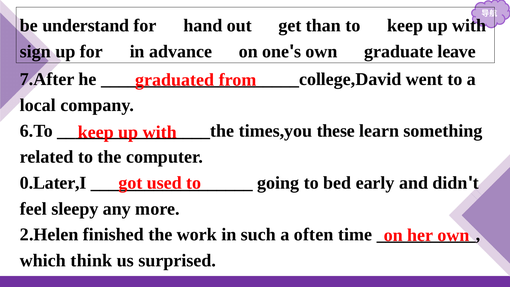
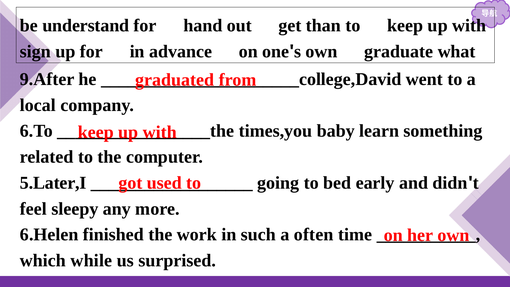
leave: leave -> what (457, 51)
7.After: 7.After -> 9.After (47, 79)
these: these -> baby (336, 131)
0.Later,I: 0.Later,I -> 5.Later,I (53, 183)
2.Helen: 2.Helen -> 6.Helen (49, 235)
think: think -> while (91, 260)
